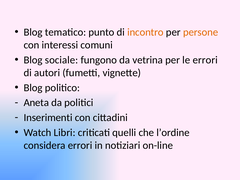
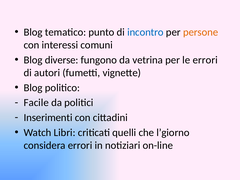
incontro colour: orange -> blue (145, 32)
sociale: sociale -> diverse (62, 60)
Aneta: Aneta -> Facile (36, 103)
l’ordine: l’ordine -> l’giorno (173, 133)
